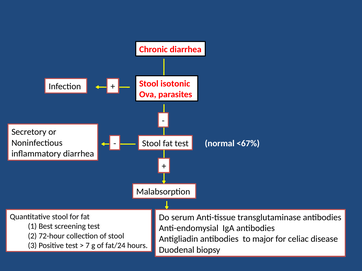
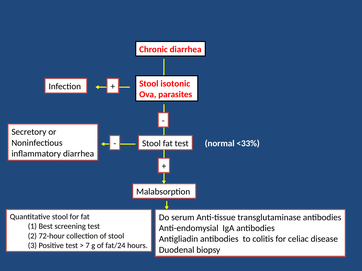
<67%: <67% -> <33% (248, 144)
major: major -> colitis (263, 239)
